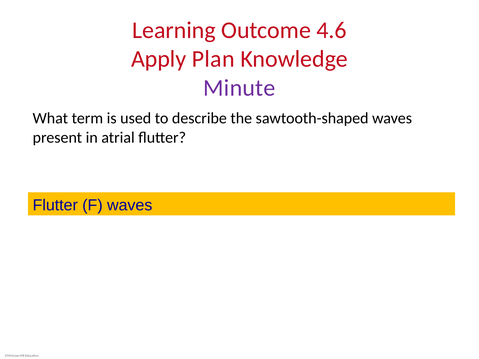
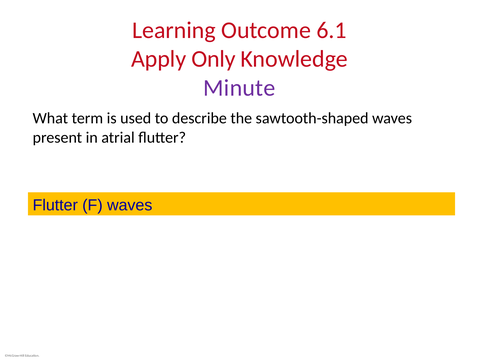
4.6: 4.6 -> 6.1 (332, 30)
Plan: Plan -> Only (214, 59)
